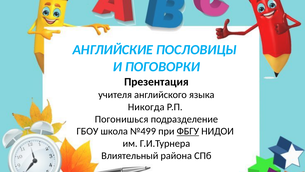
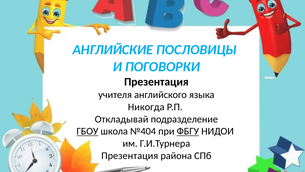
Погонишься: Погонишься -> Откладывай (122, 119)
ГБОУ underline: none -> present (87, 131)
№499: №499 -> №404 (143, 131)
Влиятельный: Влиятельный -> Презентация (130, 155)
